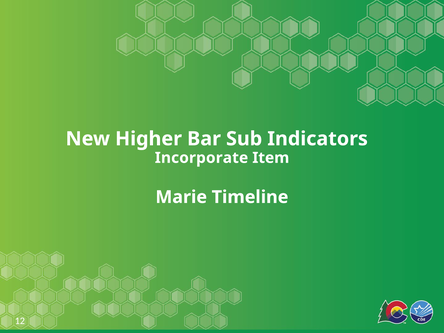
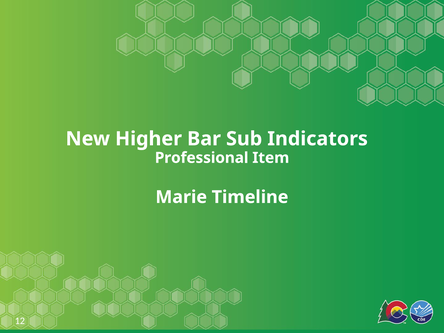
Incorporate: Incorporate -> Professional (202, 158)
